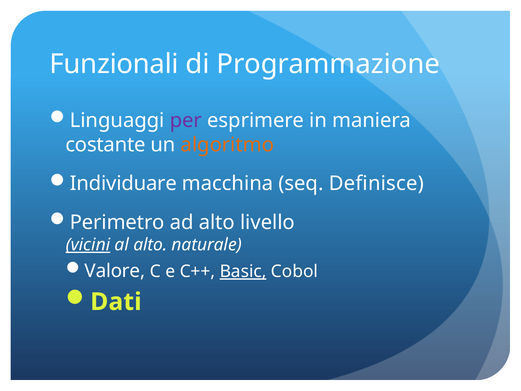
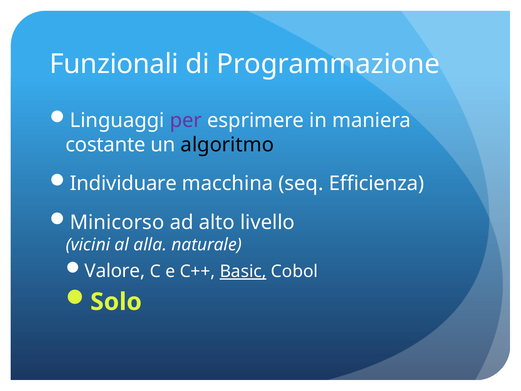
algoritmo colour: orange -> black (227, 145)
Definisce: Definisce -> Efficienza (376, 184)
Perimetro: Perimetro -> Minicorso (117, 222)
vicini underline: present -> none (88, 245)
al alto: alto -> alla (150, 245)
Dati: Dati -> Solo (116, 302)
